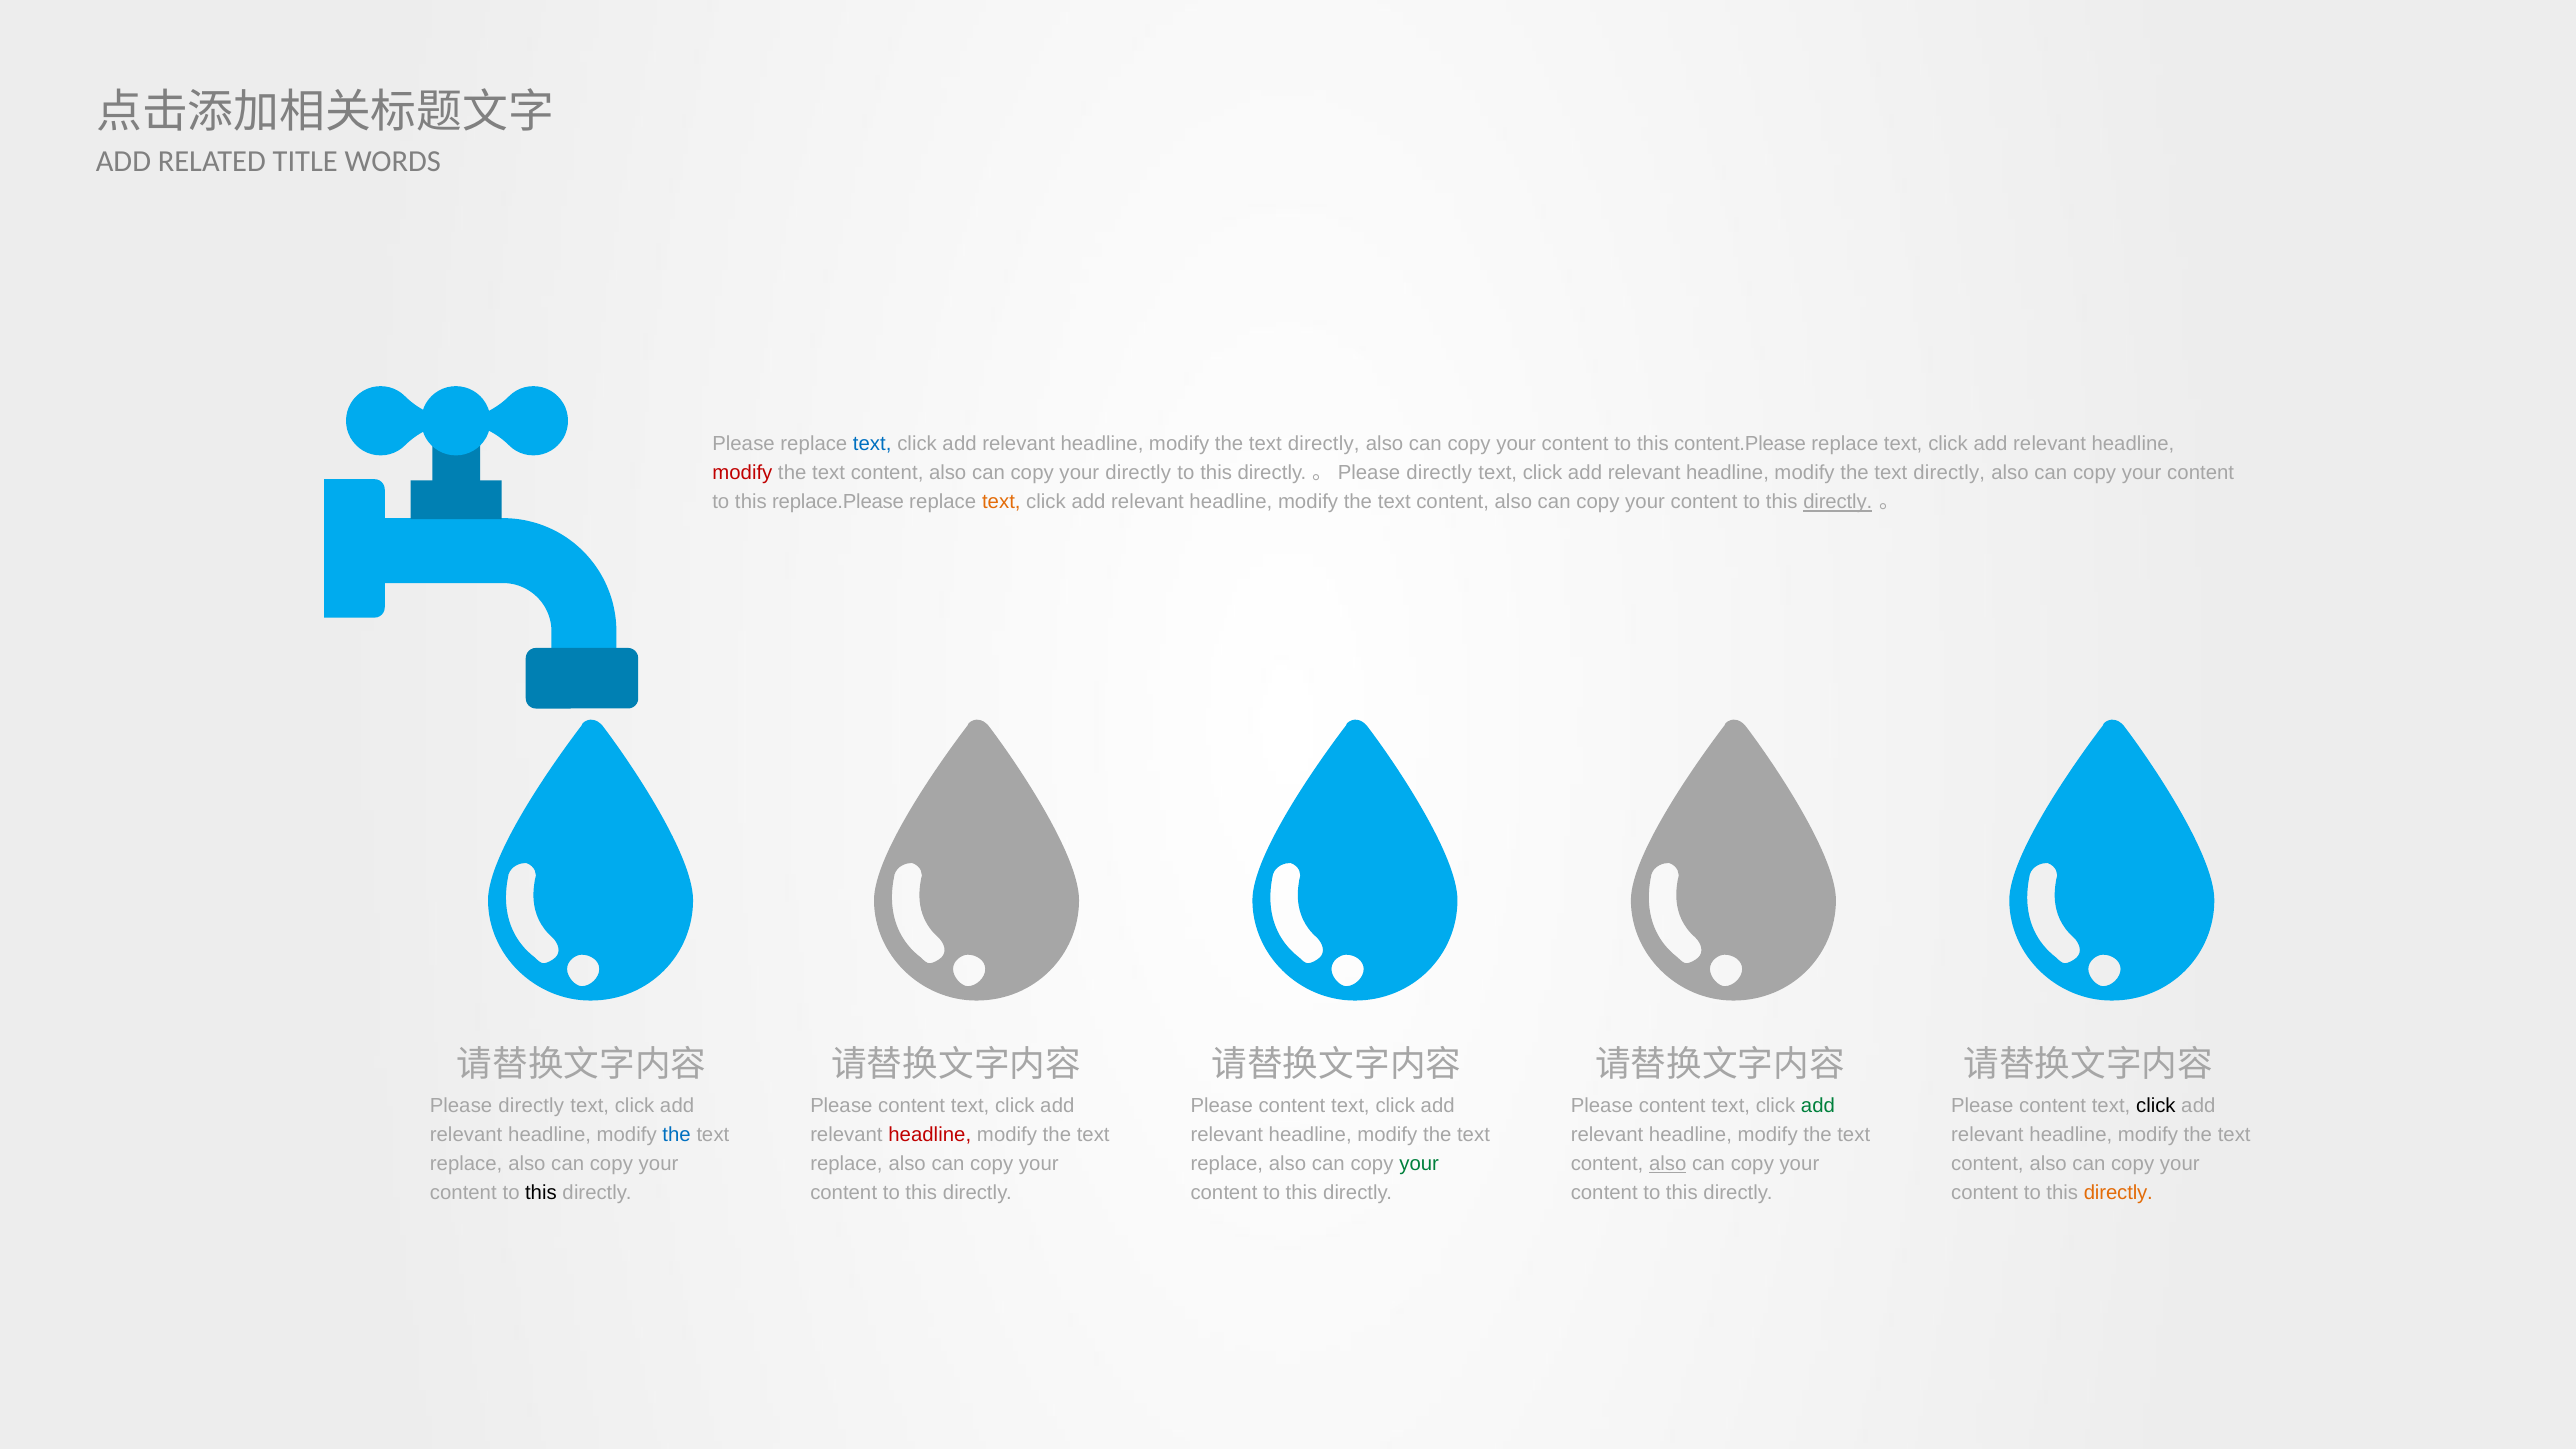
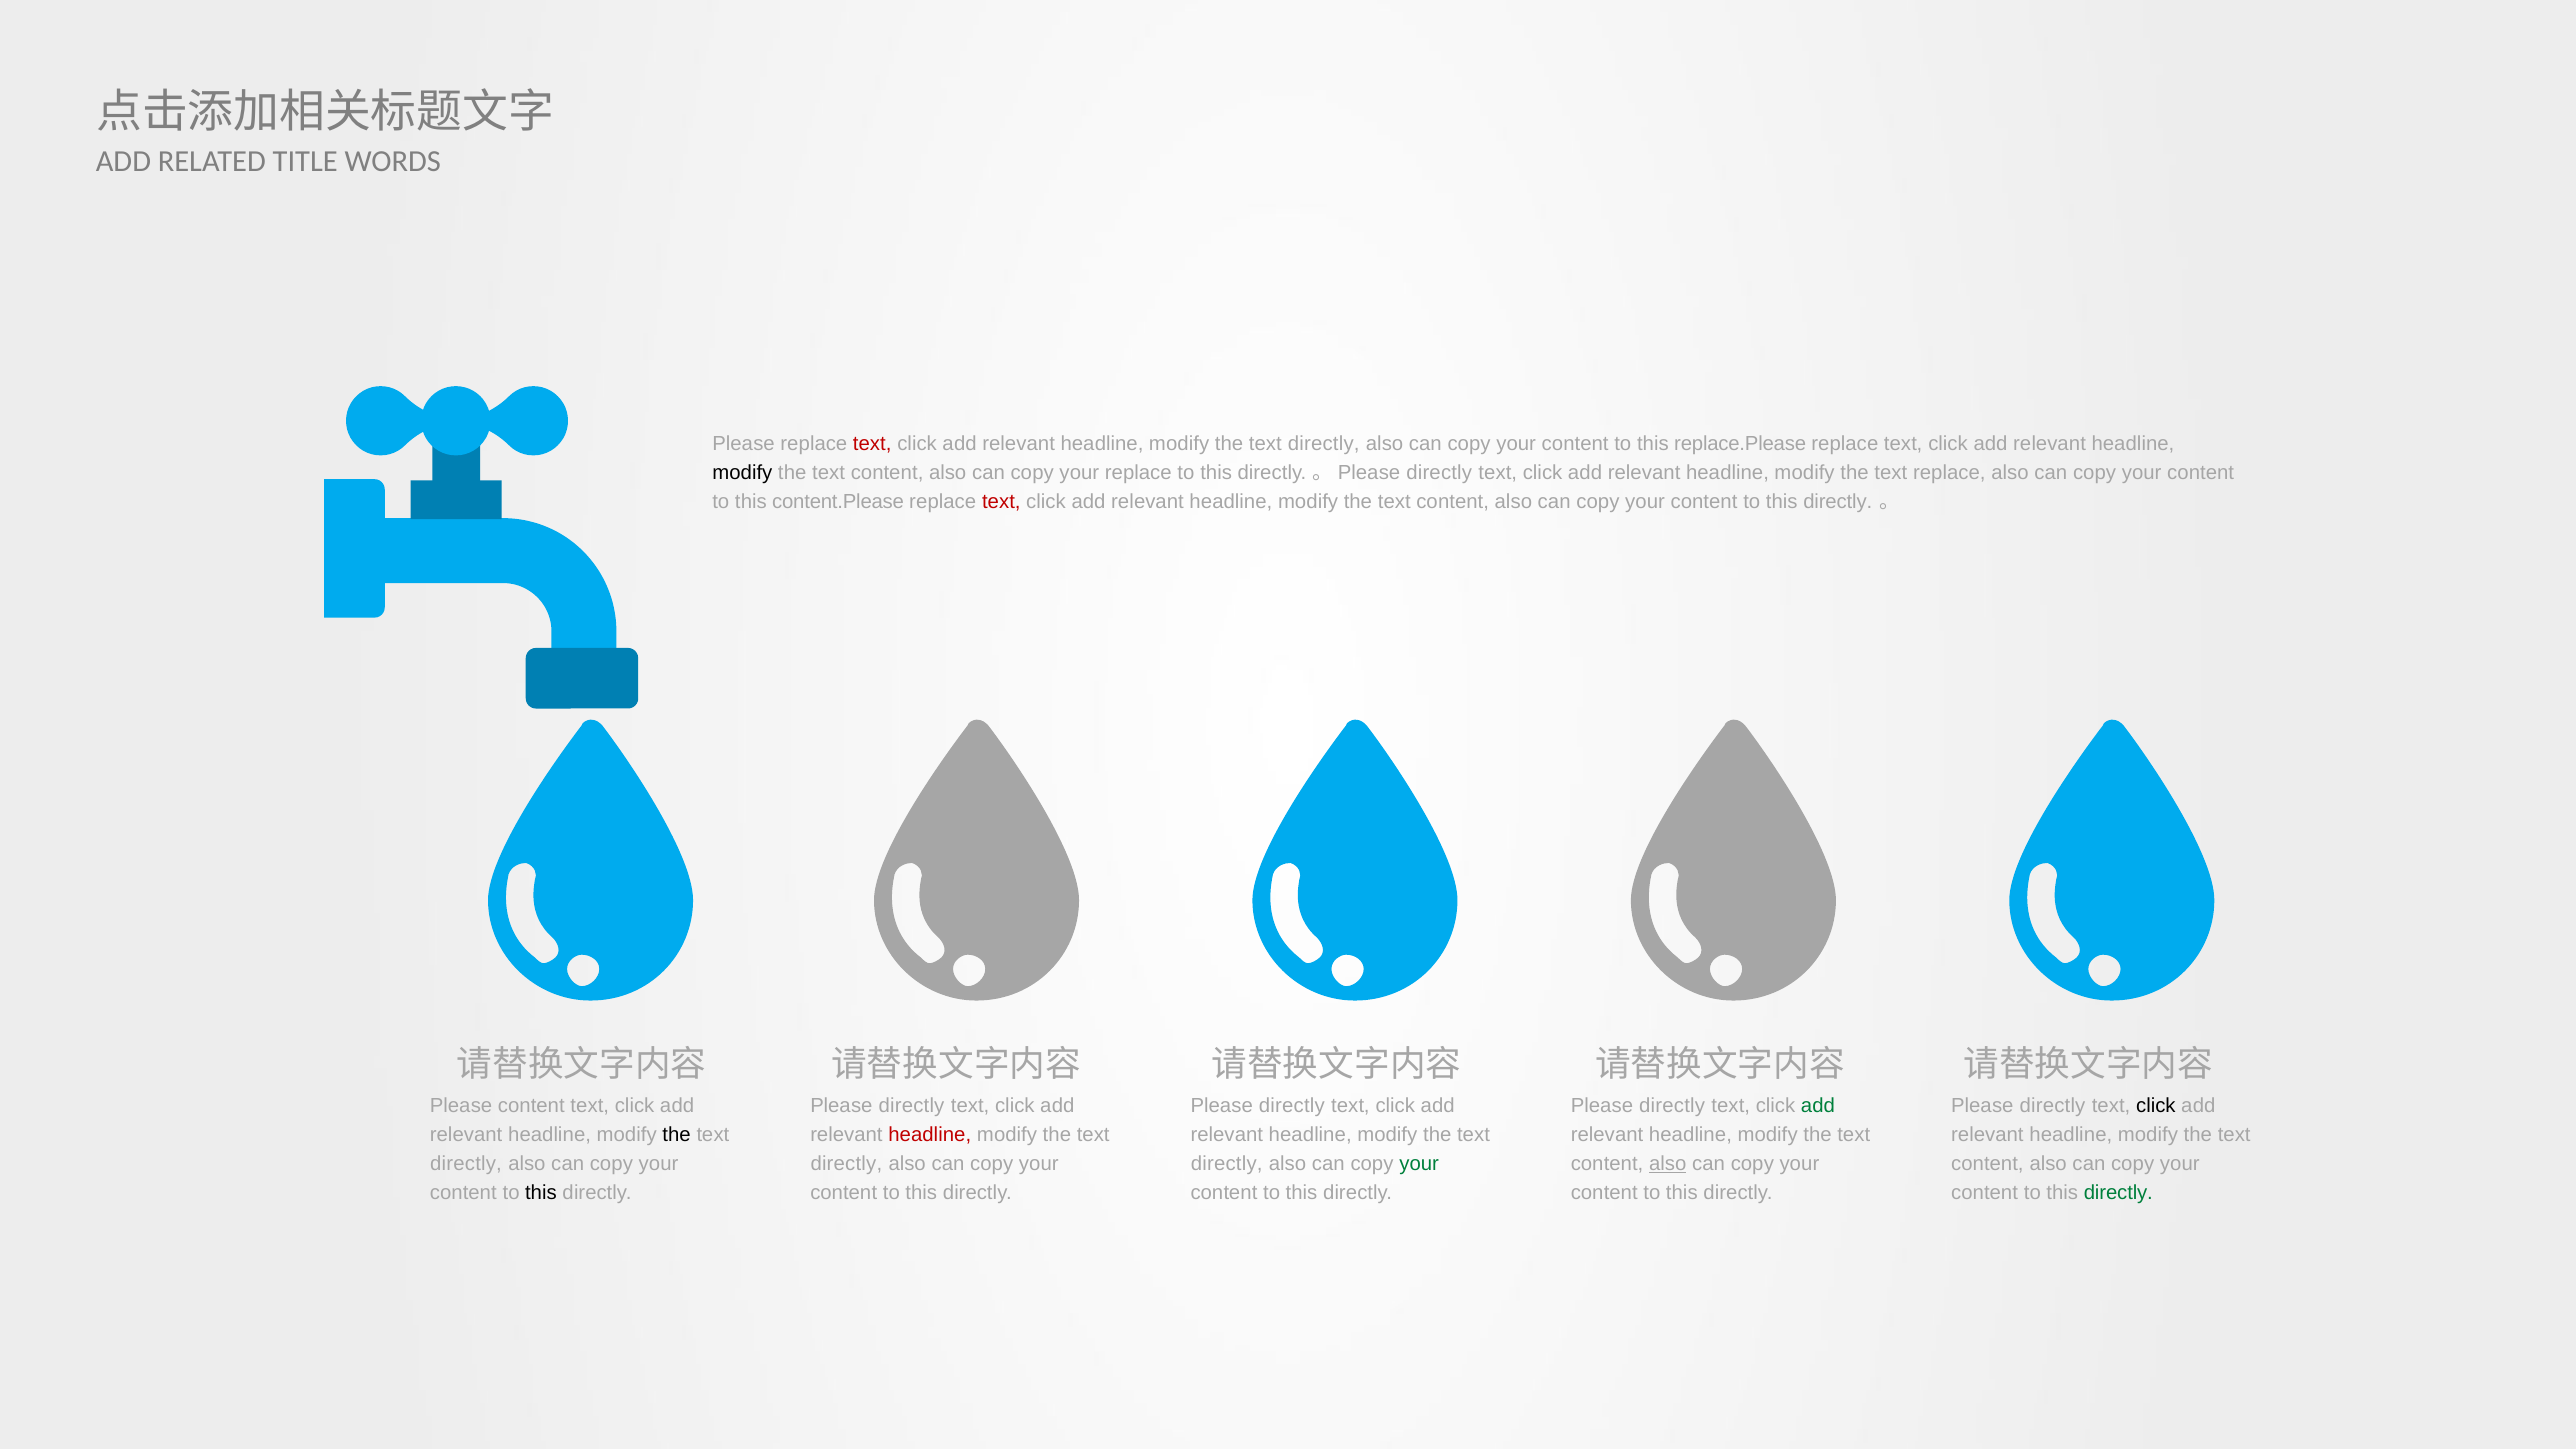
text colour: blue -> red (872, 444)
content.Please: content.Please -> replace.Please (1740, 444)
modify colour: red -> black (742, 473)
your directly: directly -> replace (1138, 473)
directly: directly -> replace (1949, 473)
replace.Please: replace.Please -> content.Please (838, 502)
text colour: orange -> red (1001, 502)
directly underline: present -> none (1838, 502)
Please directly: directly -> content (531, 1105)
content: content -> directly (912, 1105)
content: content -> directly (1292, 1105)
content: content -> directly (1672, 1105)
content: content -> directly (2052, 1105)
the colour: blue -> black (677, 1134)
replace: replace -> directly (466, 1164)
replace: replace -> directly (846, 1164)
replace: replace -> directly (1227, 1164)
directly colour: orange -> green (2118, 1193)
